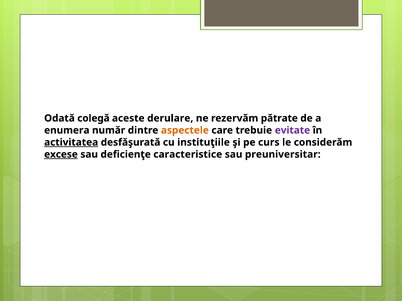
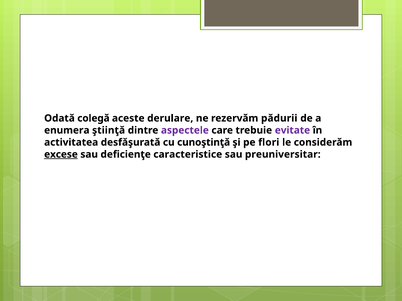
pătrate: pătrate -> pădurii (279, 118)
număr: număr -> ştiinţă (109, 130)
aspectele colour: orange -> purple (185, 130)
activitatea underline: present -> none (71, 143)
instituţiile: instituţiile -> cunoştinţă (204, 143)
curs: curs -> flori (269, 143)
